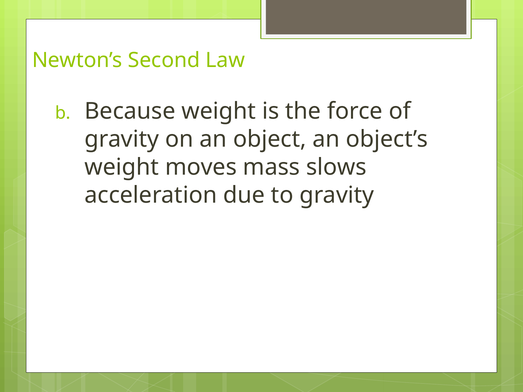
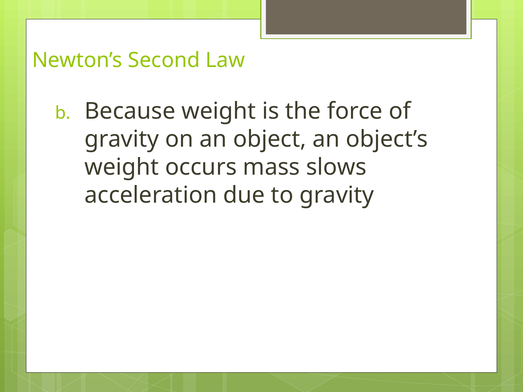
moves: moves -> occurs (201, 167)
